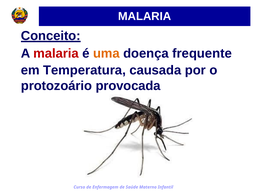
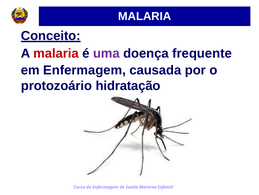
uma colour: orange -> purple (106, 53)
em Temperatura: Temperatura -> Enfermagem (84, 70)
provocada: provocada -> hidratação (128, 85)
